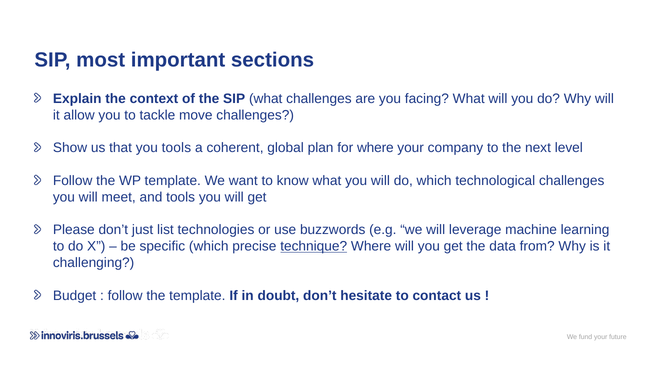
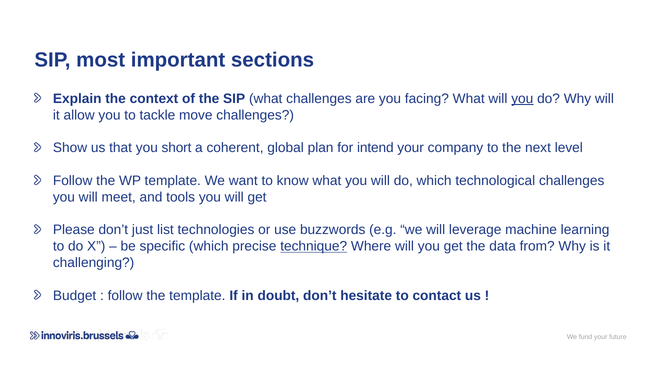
you underline: none -> present (522, 99)
you tools: tools -> short (177, 148)
for where: where -> intend (375, 148)
